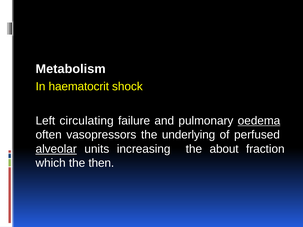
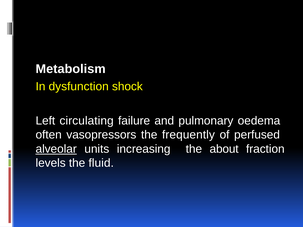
haematocrit: haematocrit -> dysfunction (79, 87)
oedema underline: present -> none (259, 121)
underlying: underlying -> frequently (188, 135)
which: which -> levels (51, 163)
then: then -> fluid (101, 163)
